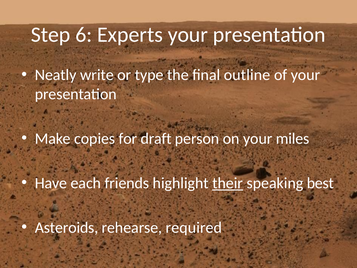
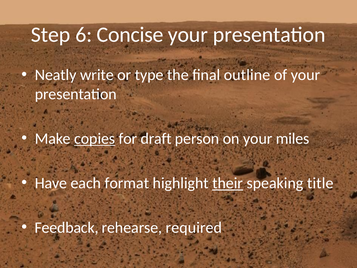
Experts: Experts -> Concise (130, 35)
copies underline: none -> present (95, 138)
friends: friends -> format (127, 183)
best: best -> title (320, 183)
Asteroids: Asteroids -> Feedback (67, 227)
